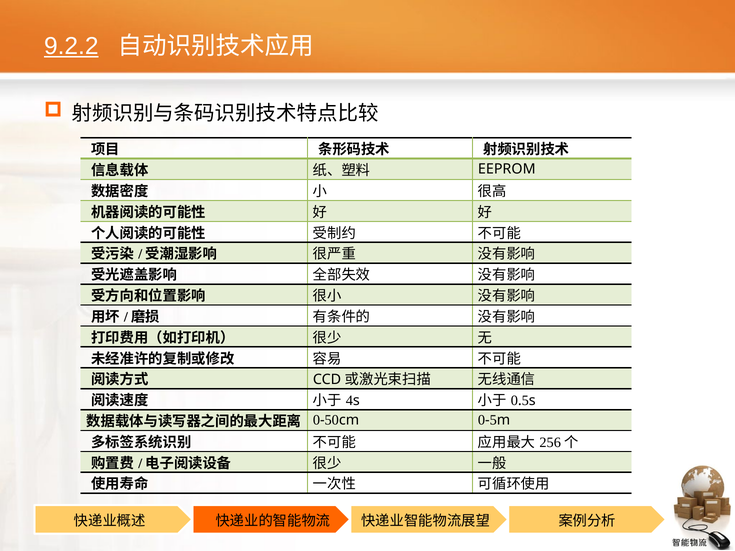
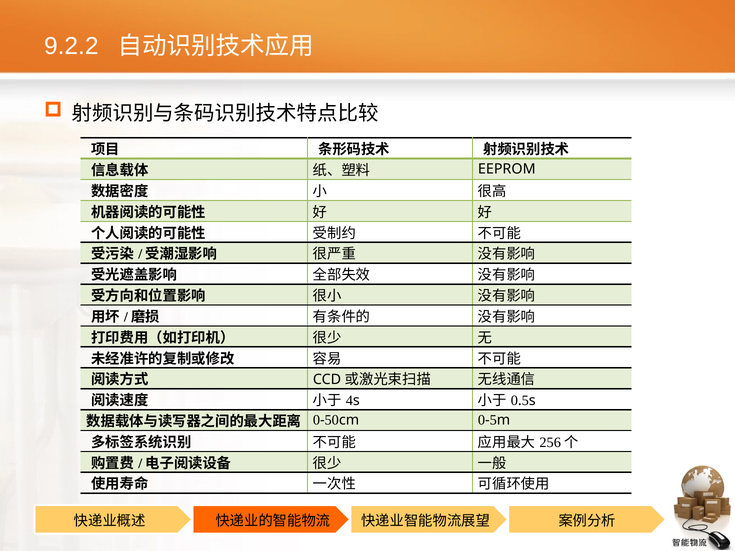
9.2.2 underline: present -> none (71, 46)
